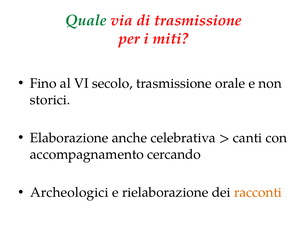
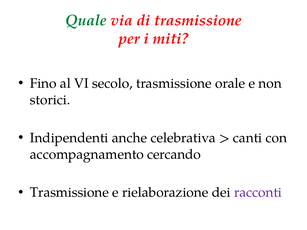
Elaborazione: Elaborazione -> Indipendenti (69, 138)
Archeologici: Archeologici -> Trasmissione (69, 193)
racconti colour: orange -> purple (258, 193)
